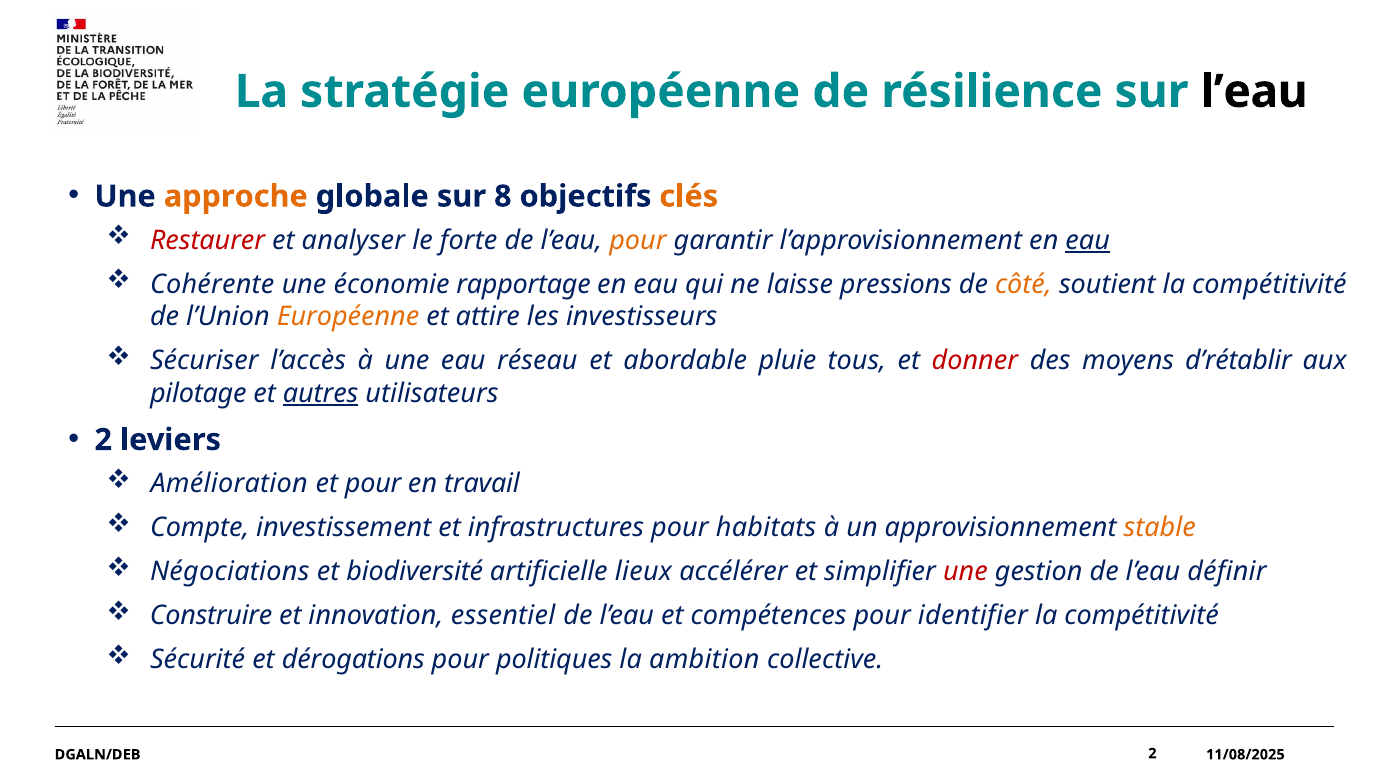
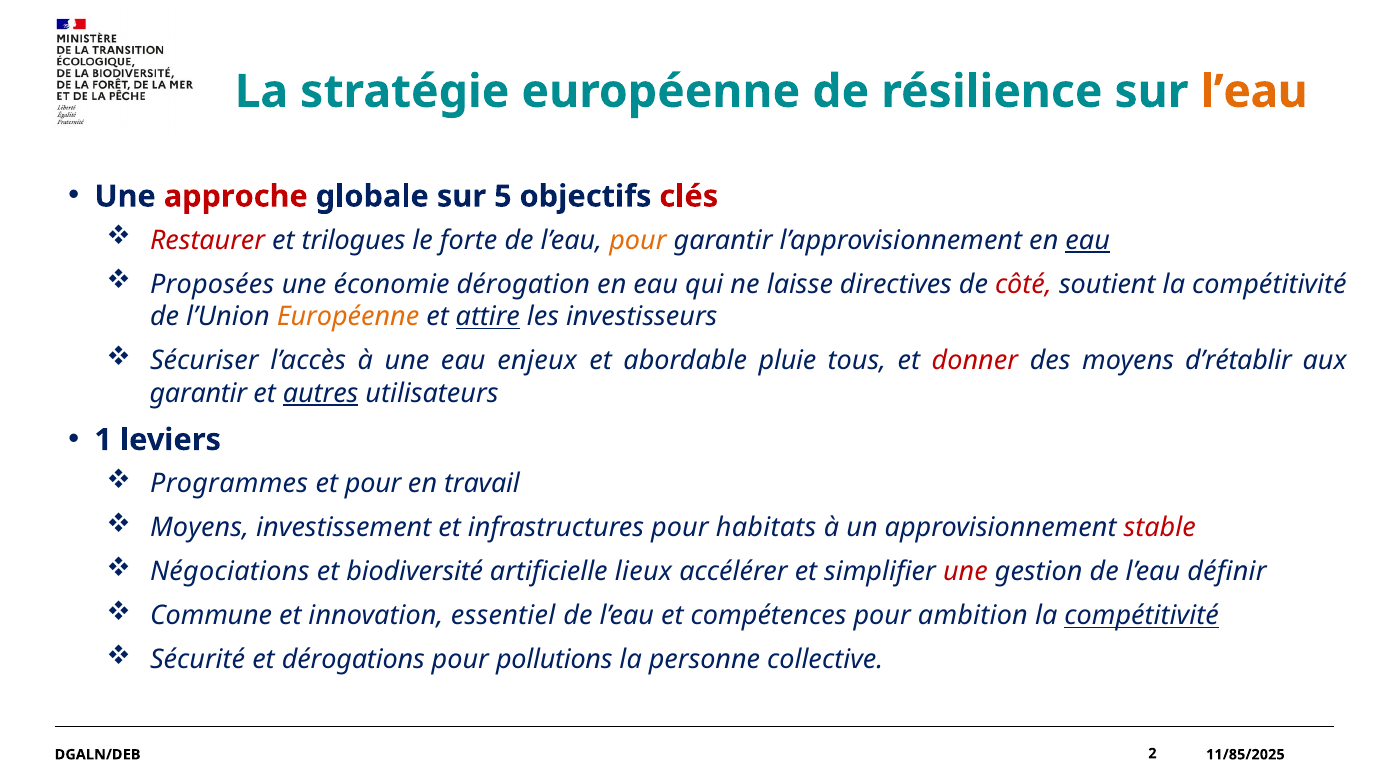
l’eau colour: black -> orange (1254, 92)
approche colour: orange -> red (236, 196)
8: 8 -> 5 (503, 196)
clés colour: orange -> red (689, 196)
analyser: analyser -> trilogues (354, 241)
Cohérente: Cohérente -> Proposées (212, 285)
rapportage: rapportage -> dérogation (523, 285)
pressions: pressions -> directives (896, 285)
côté colour: orange -> red (1023, 285)
attire underline: none -> present (488, 317)
réseau: réseau -> enjeux (537, 361)
pilotage: pilotage -> garantir (198, 393)
2: 2 -> 1 (103, 440)
Amélioration: Amélioration -> Programmes (229, 484)
Compte: Compte -> Moyens (200, 528)
stable colour: orange -> red (1160, 528)
Construire: Construire -> Commune (211, 616)
identifier: identifier -> ambition (973, 616)
compétitivité underline: none -> present (1142, 616)
politiques: politiques -> pollutions (554, 660)
ambition: ambition -> personne (704, 660)
11/08/2025: 11/08/2025 -> 11/85/2025 (1245, 755)
